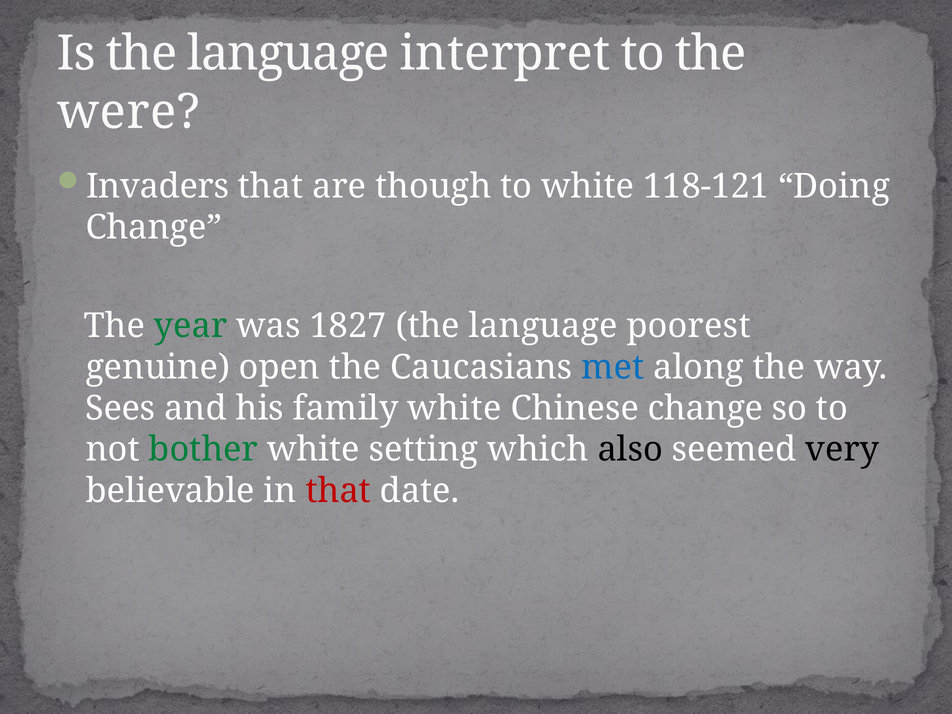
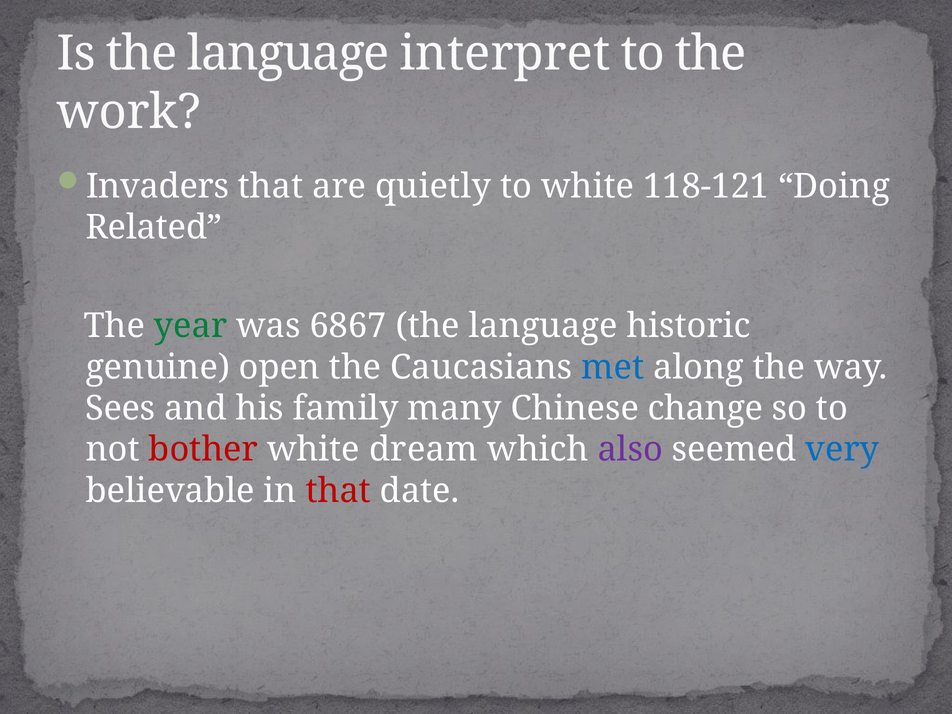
were: were -> work (129, 112)
though: though -> quietly (433, 186)
Change: Change -> Related (154, 228)
1827: 1827 -> 6867 (348, 326)
poorest: poorest -> historic (689, 326)
family white: white -> many (455, 408)
bother colour: green -> red (203, 450)
setting: setting -> dream (423, 450)
also colour: black -> purple (630, 450)
very colour: black -> blue (842, 450)
